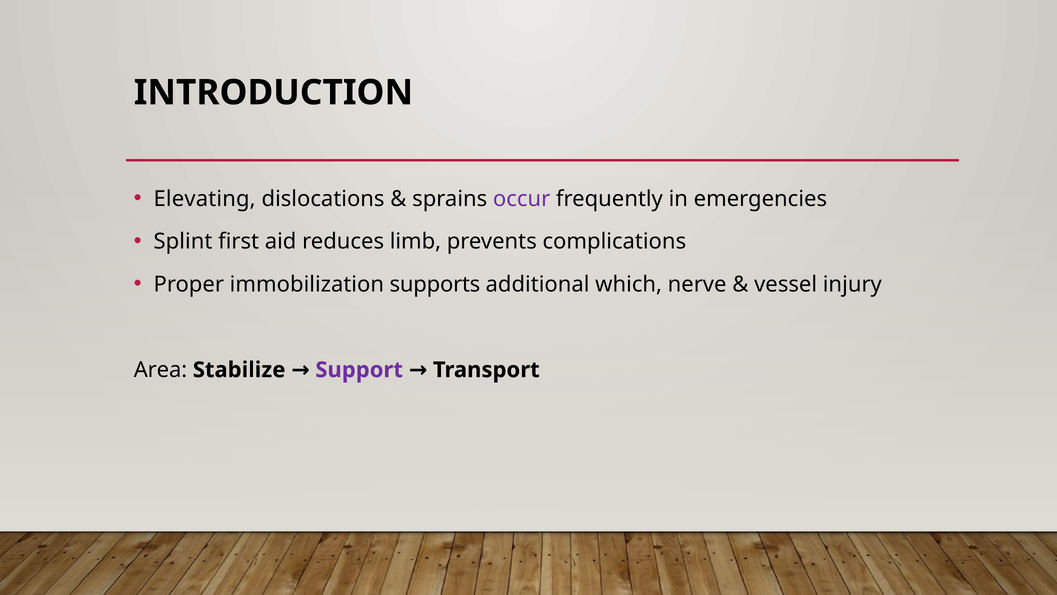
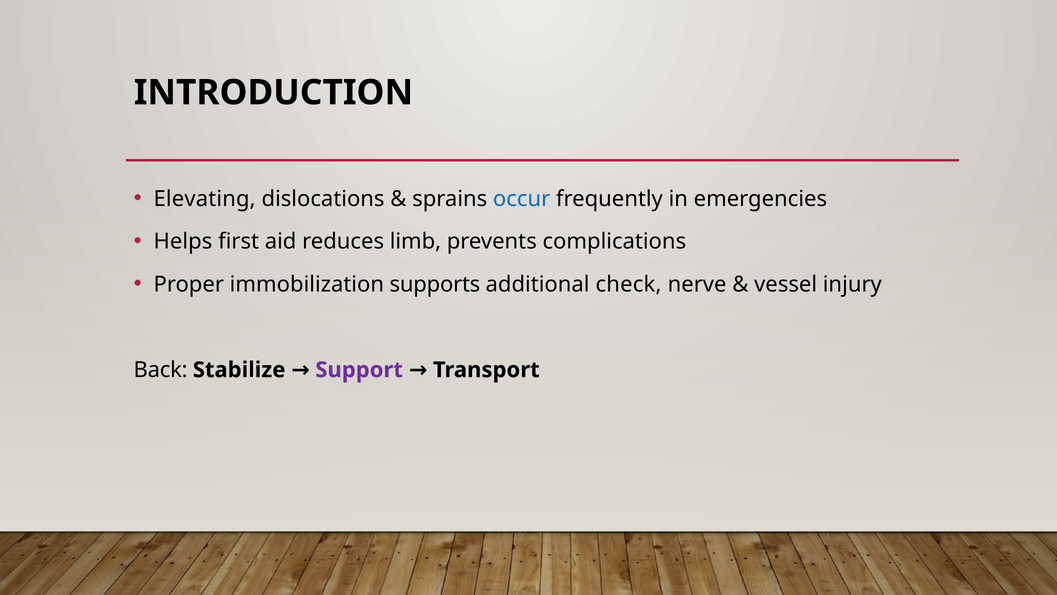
occur colour: purple -> blue (522, 199)
Splint: Splint -> Helps (183, 241)
which: which -> check (629, 284)
Area: Area -> Back (161, 370)
